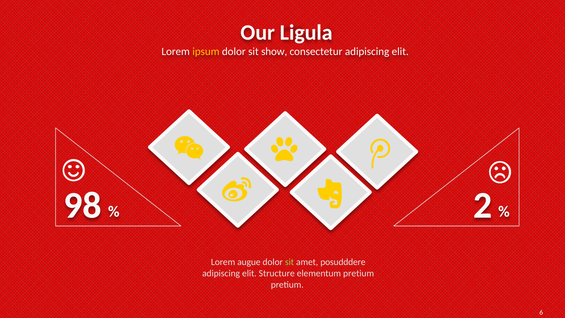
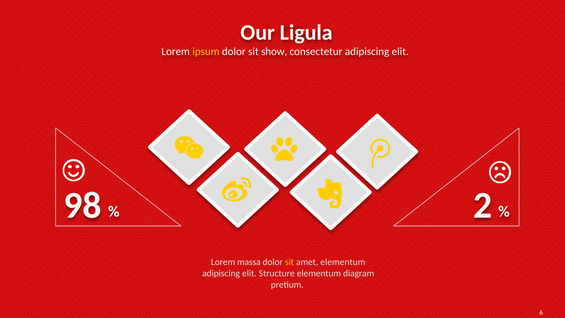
augue: augue -> massa (249, 262)
sit colour: light green -> yellow (289, 262)
amet posudddere: posudddere -> elementum (343, 262)
elementum pretium: pretium -> diagram (359, 273)
